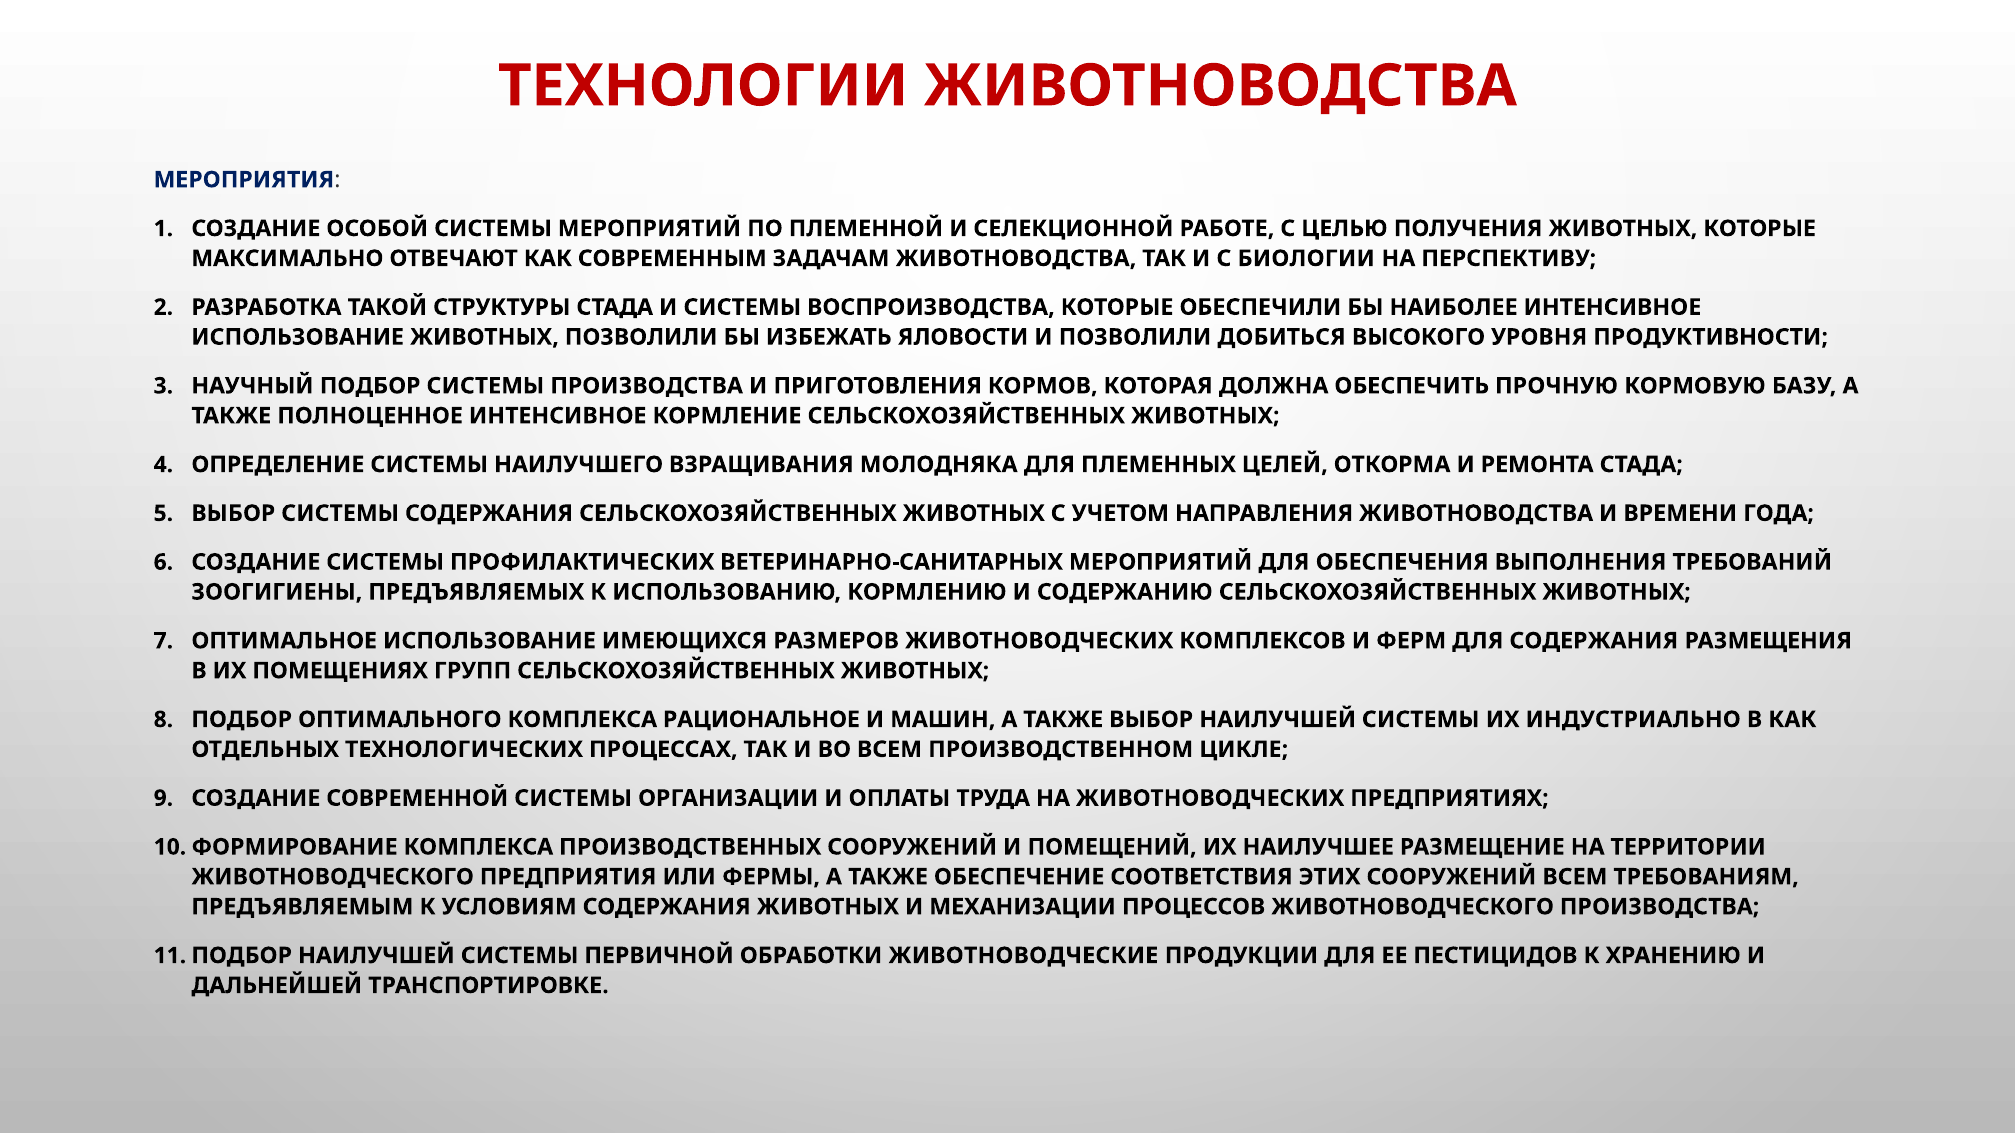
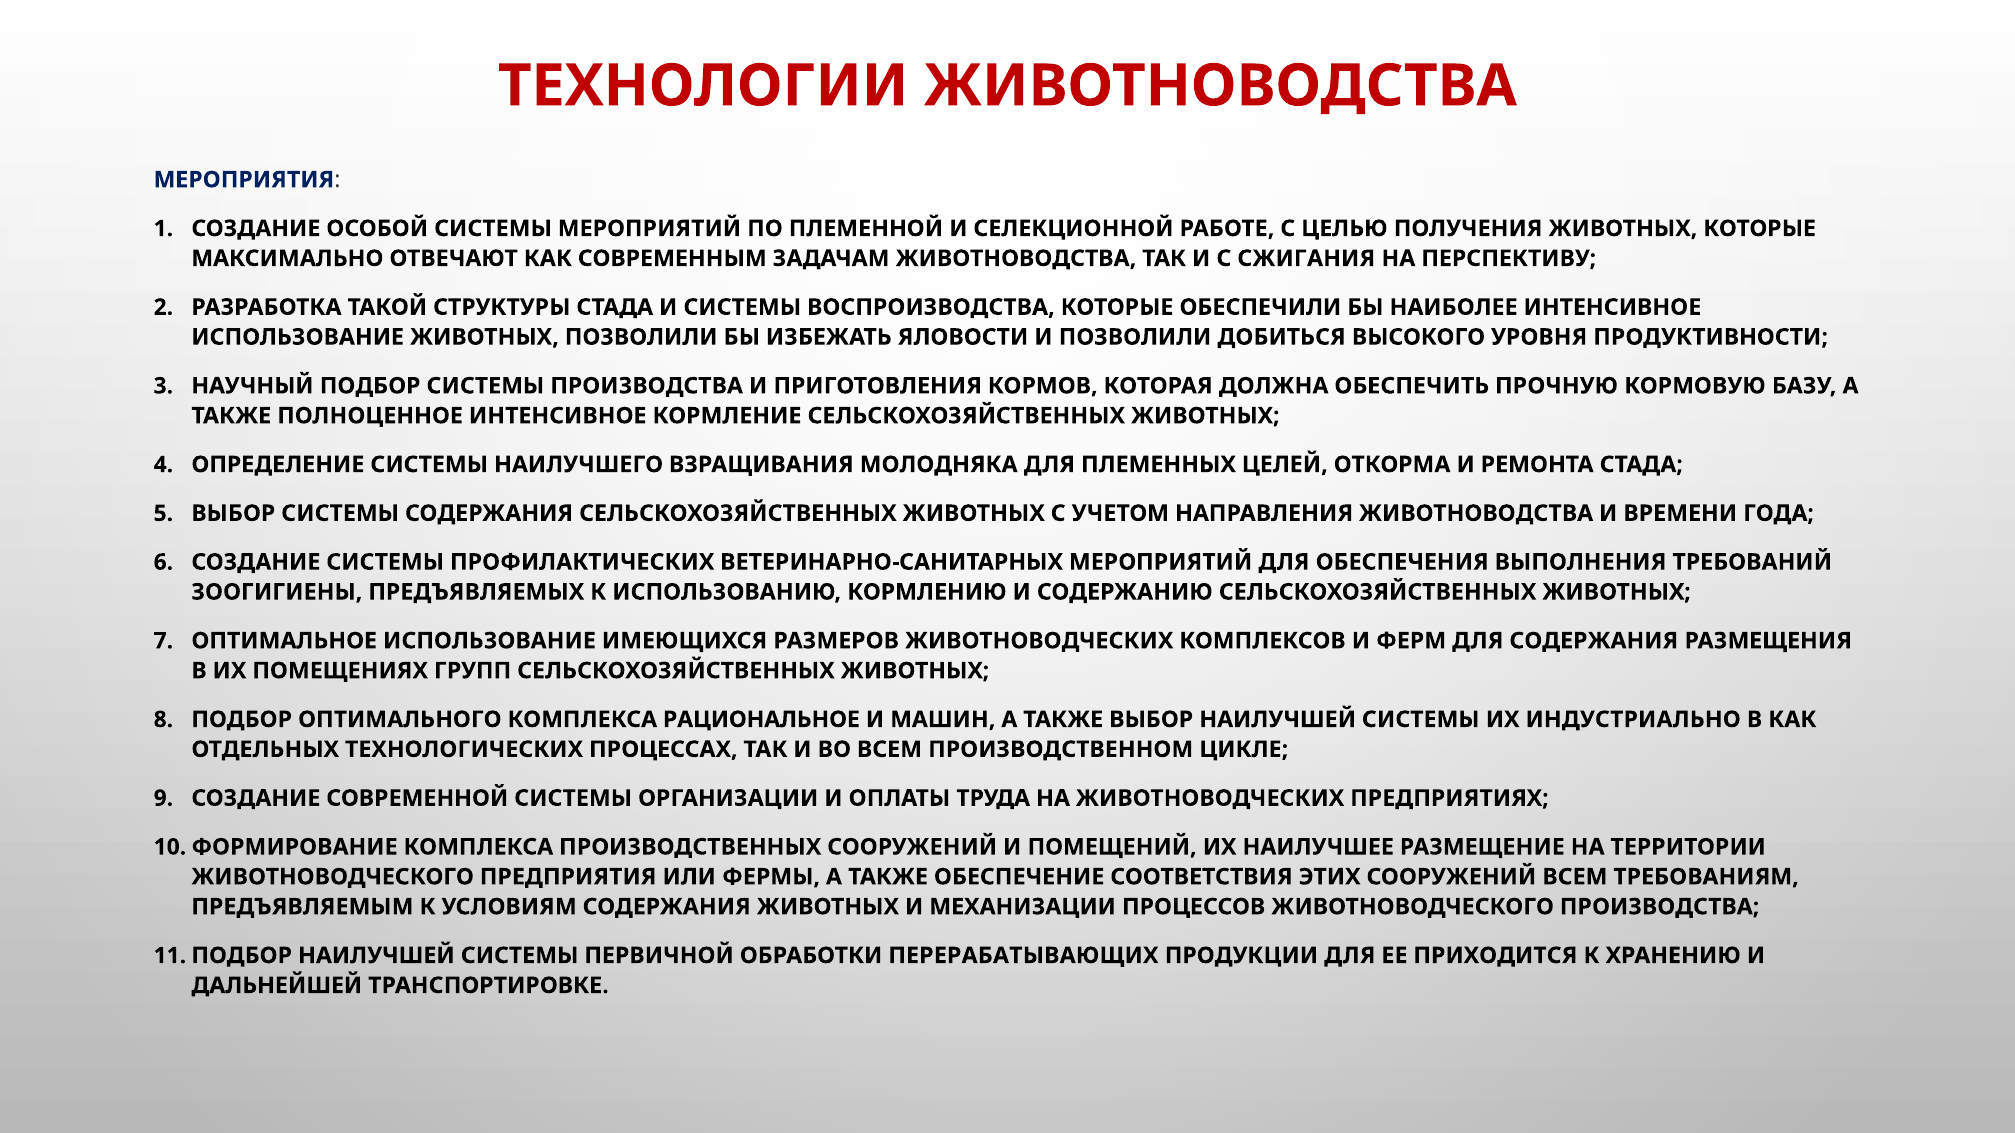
БИОЛОГИИ: БИОЛОГИИ -> СЖИГАНИЯ (1306, 259)
ЖИВОТНОВОДЧЕСКИЕ: ЖИВОТНОВОДЧЕСКИЕ -> ПЕРЕРАБАТЫВАЮЩИХ (1023, 956)
ПЕСТИЦИДОВ: ПЕСТИЦИДОВ -> ПРИХОДИТСЯ (1495, 956)
